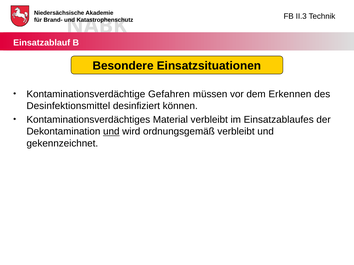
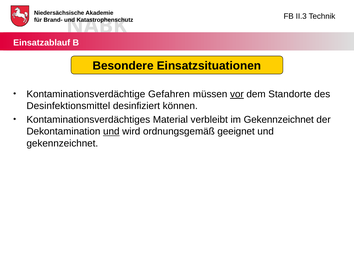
vor underline: none -> present (237, 94)
Erkennen: Erkennen -> Standorte (290, 94)
im Einsatzablaufes: Einsatzablaufes -> Gekennzeichnet (279, 120)
ordnungsgemäß verbleibt: verbleibt -> geeignet (236, 132)
